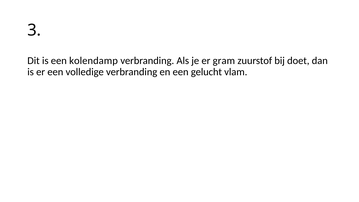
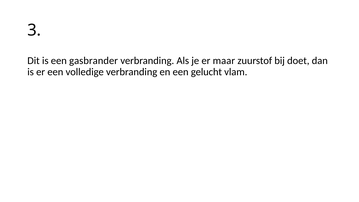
kolendamp: kolendamp -> gasbrander (94, 61)
gram: gram -> maar (224, 61)
